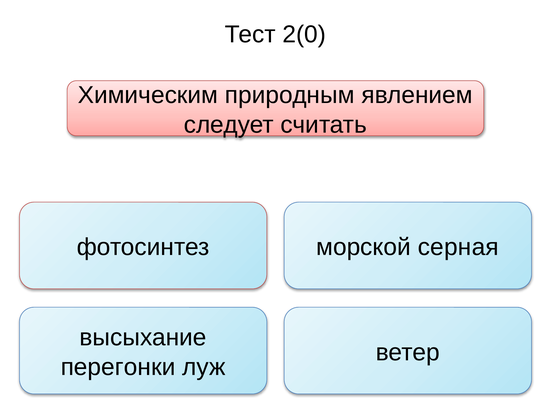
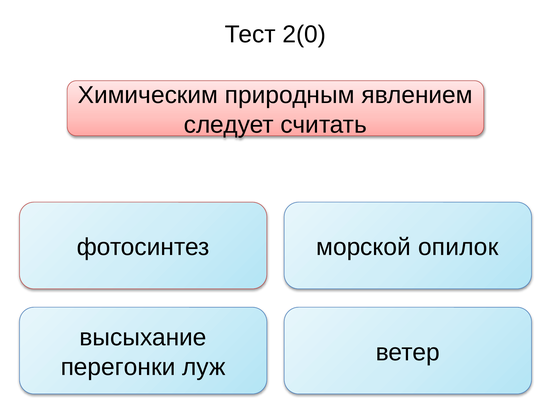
серная: серная -> опилок (458, 247)
